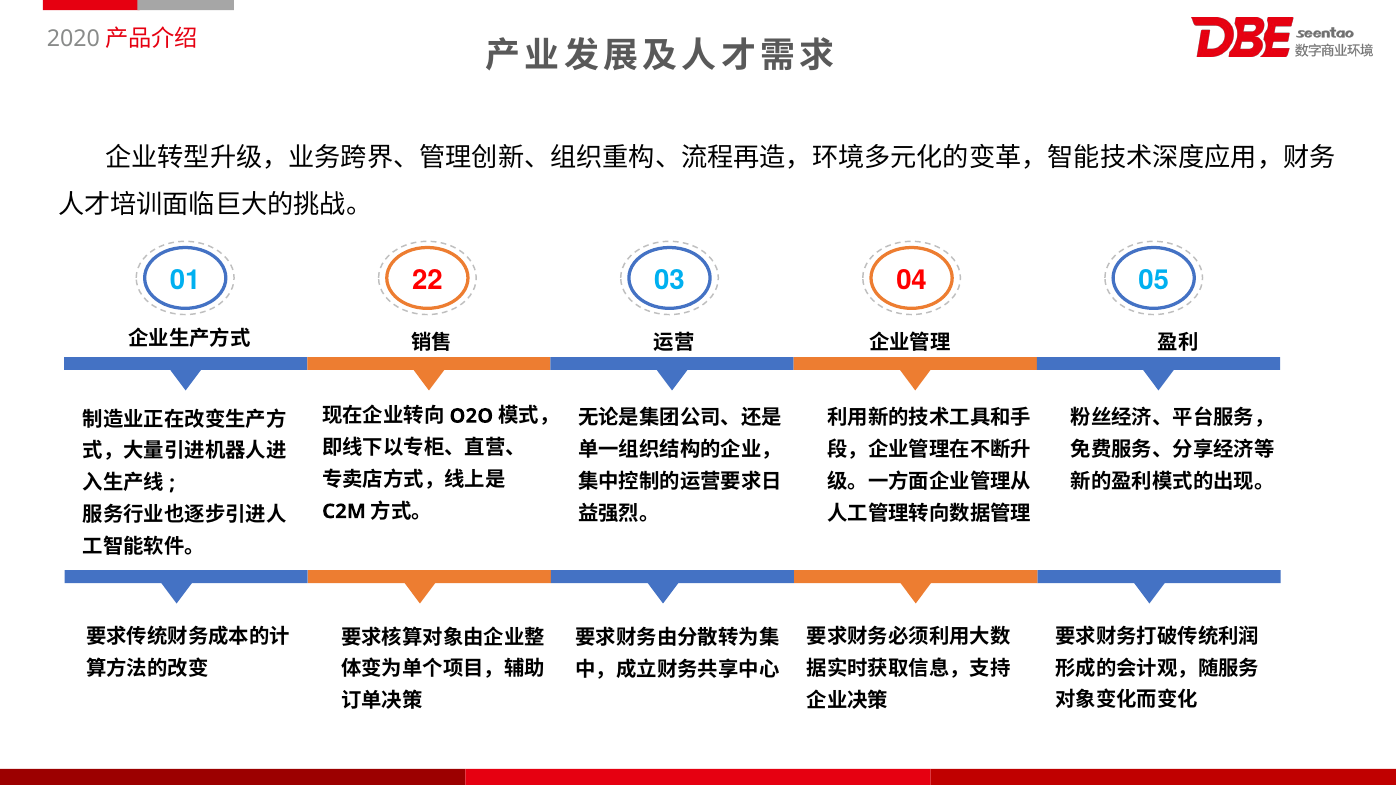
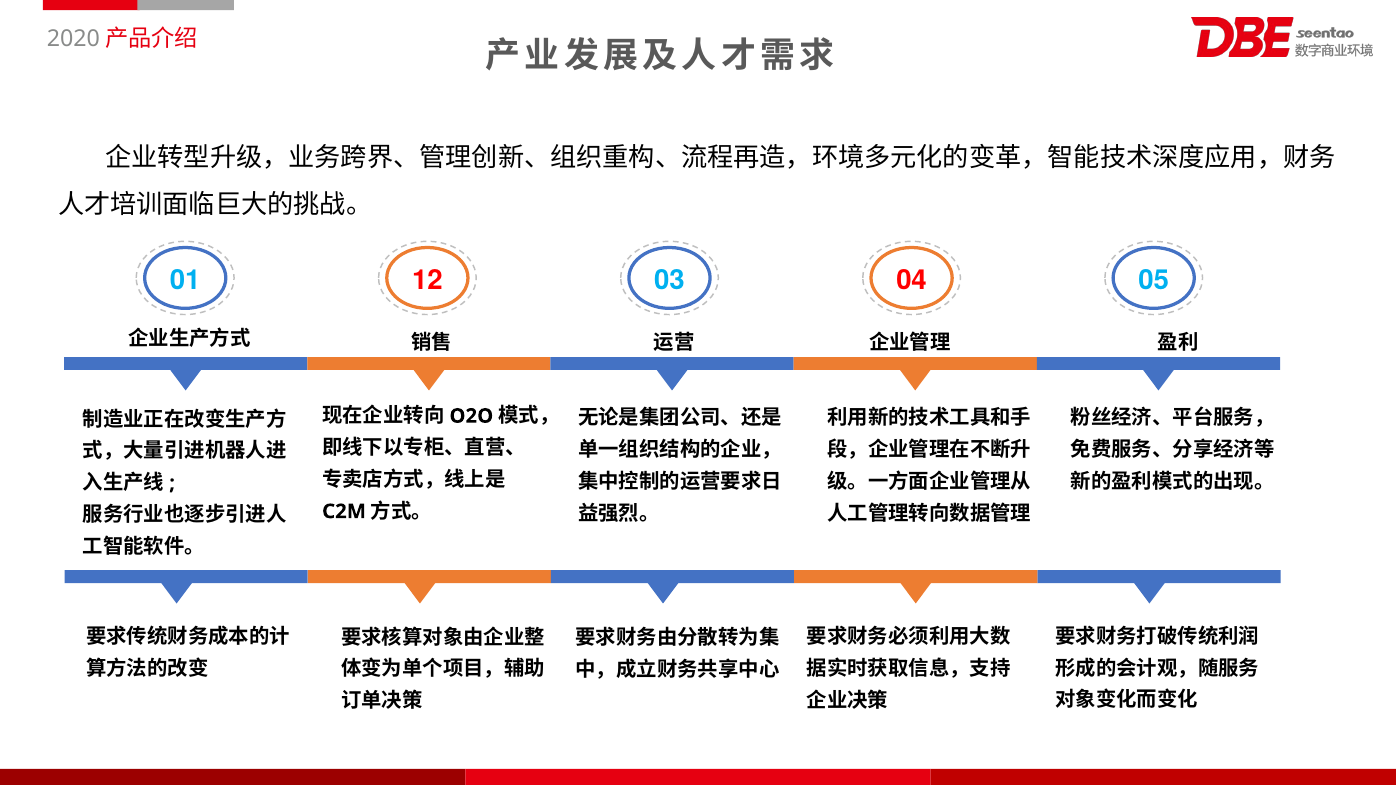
22: 22 -> 12 (427, 280)
